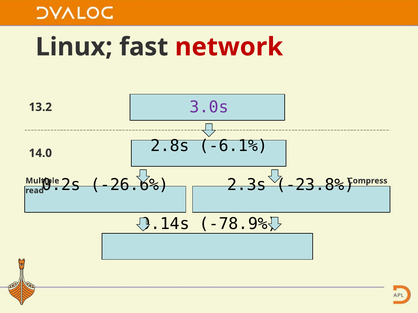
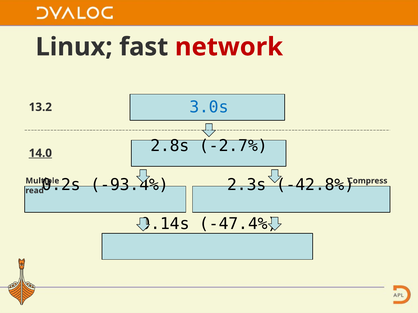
3.0s colour: purple -> blue (209, 107)
-6.1%: -6.1% -> -2.7% (233, 146)
14.0 underline: none -> present (40, 153)
-26.6%: -26.6% -> -93.4% (130, 185)
-23.8%: -23.8% -> -42.8% (315, 185)
-78.9%: -78.9% -> -47.4% (238, 224)
